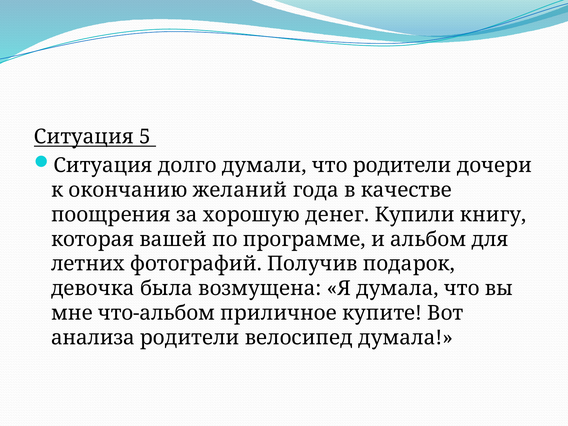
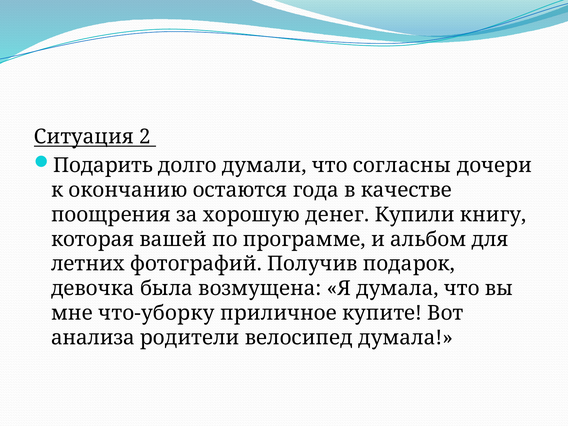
5: 5 -> 2 (145, 137)
Ситуация: Ситуация -> Подарить (103, 165)
что родители: родители -> согласны (402, 165)
желаний: желаний -> остаются (240, 190)
что-альбом: что-альбом -> что-уборку (156, 313)
